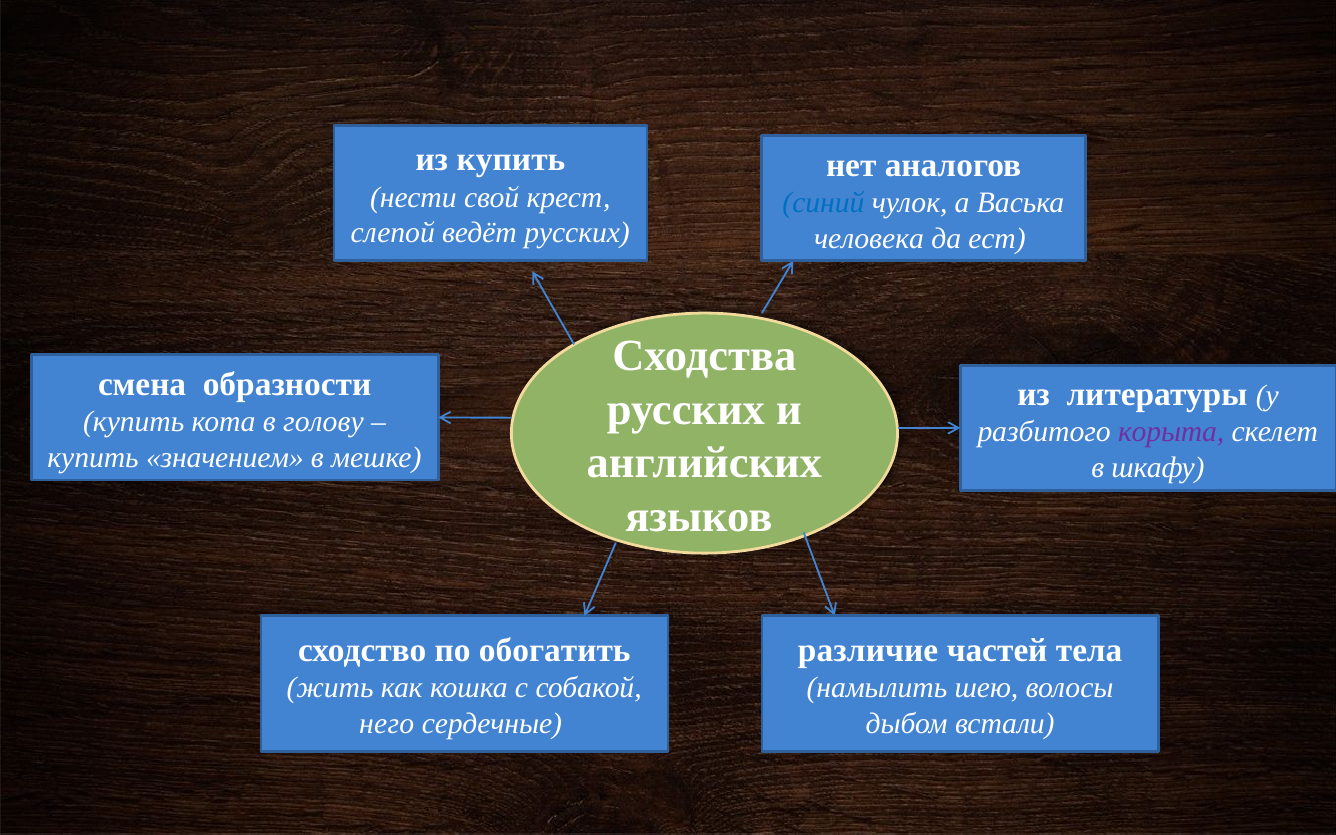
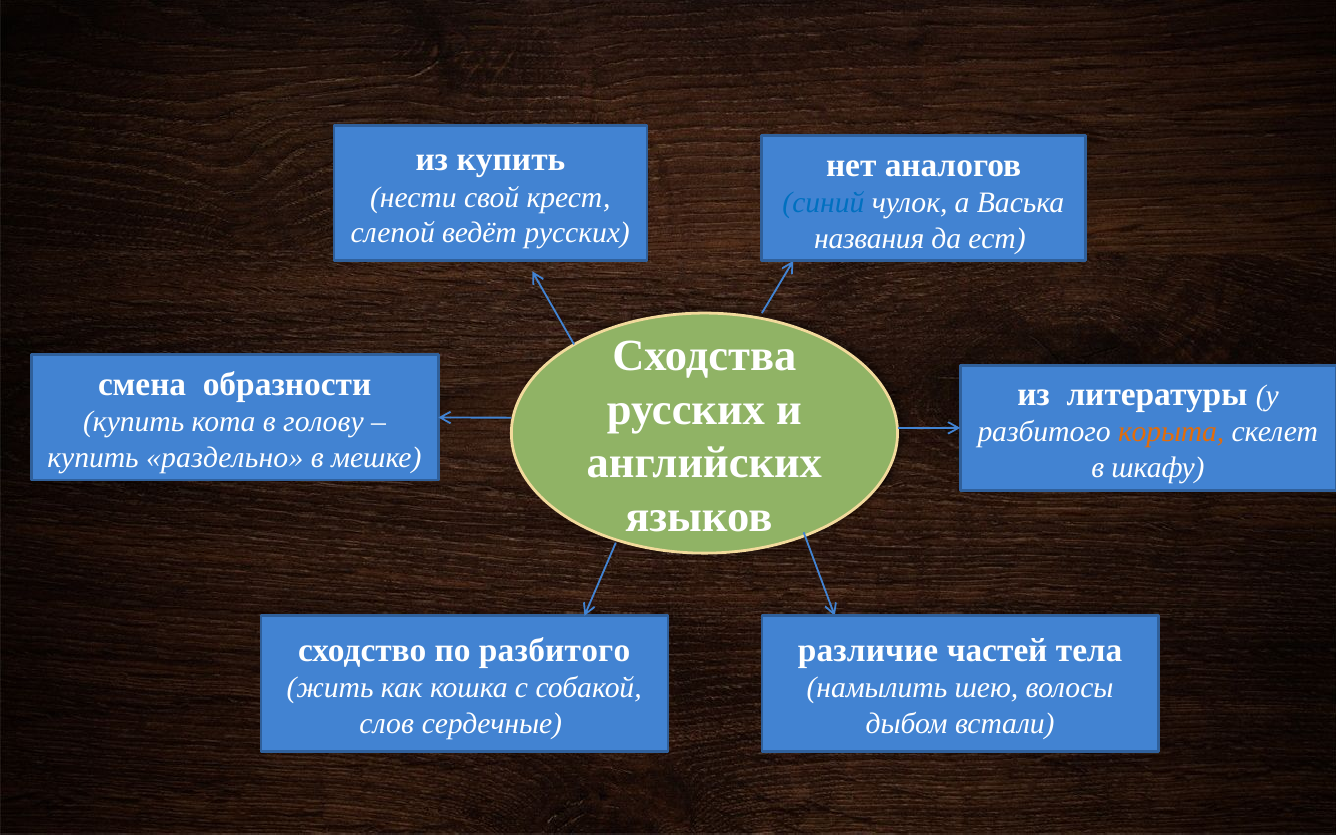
человека: человека -> названия (869, 238)
корыта colour: purple -> orange (1171, 432)
значением: значением -> раздельно (225, 457)
по обогатить: обогатить -> разбитого (555, 650)
него: него -> слов (387, 724)
